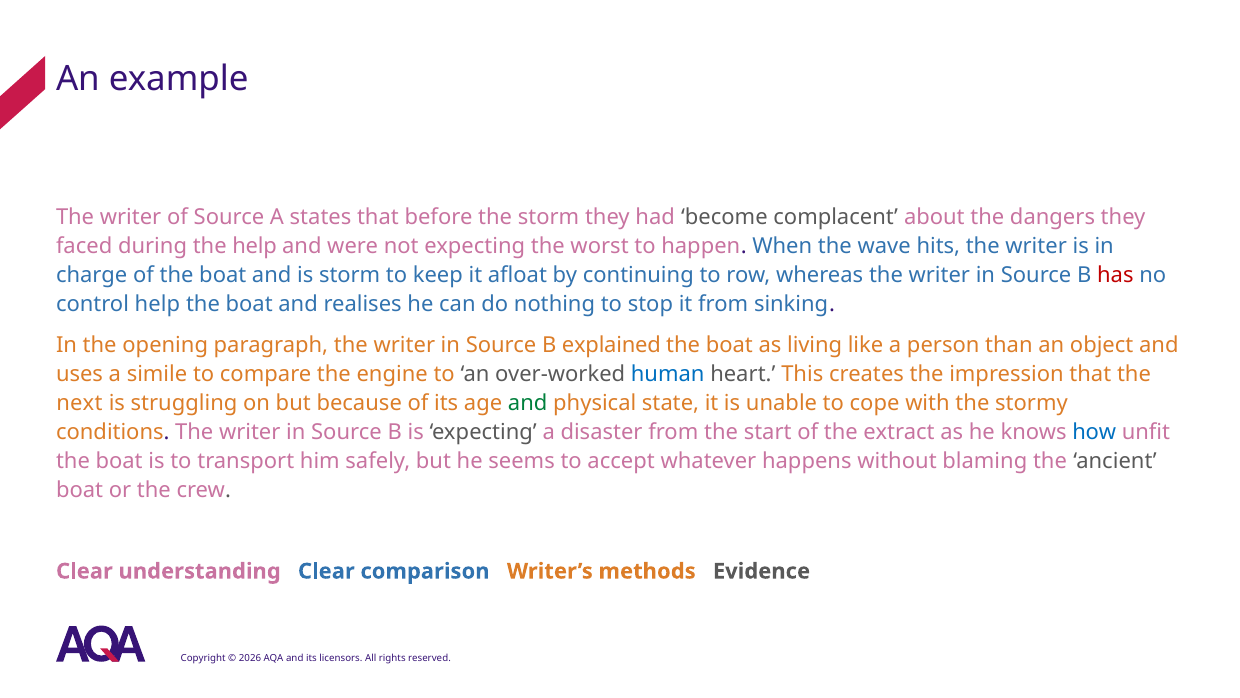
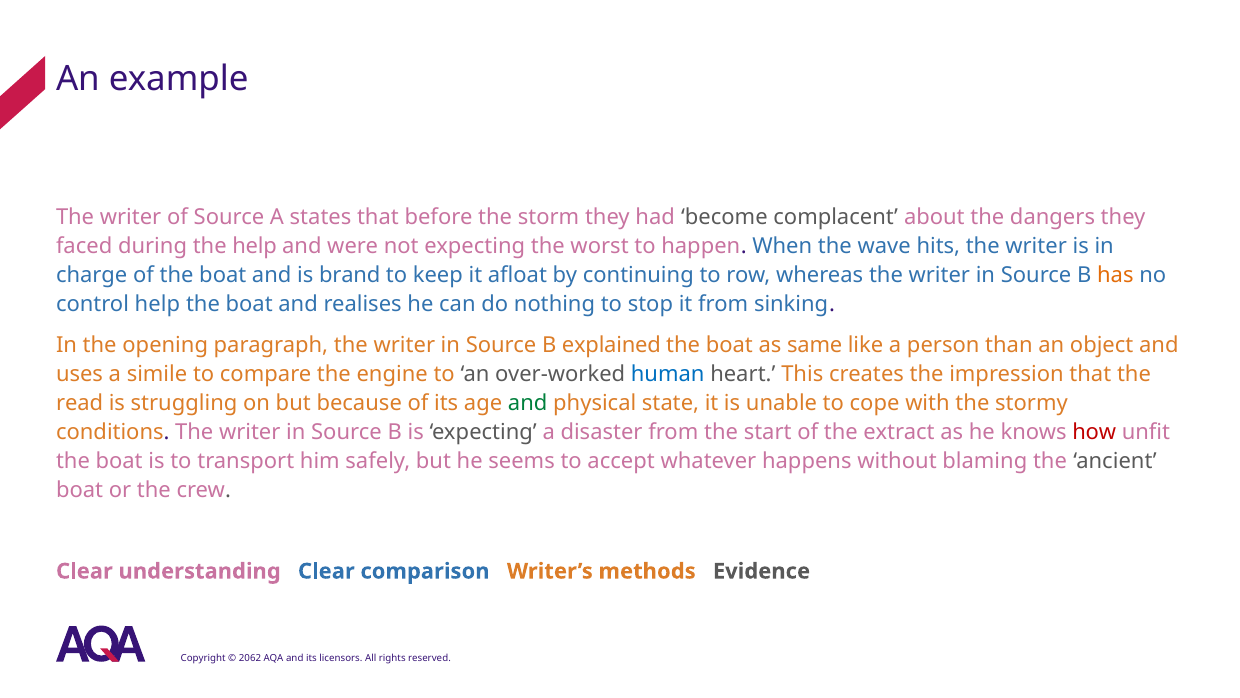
is storm: storm -> brand (350, 275)
has colour: red -> orange (1115, 275)
living: living -> same (815, 345)
next: next -> read (80, 403)
how colour: blue -> red (1094, 432)
2026: 2026 -> 2062 (250, 658)
